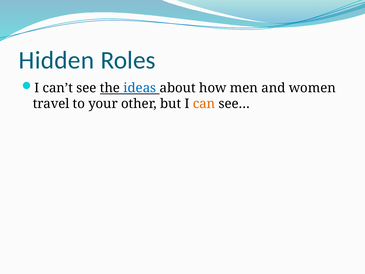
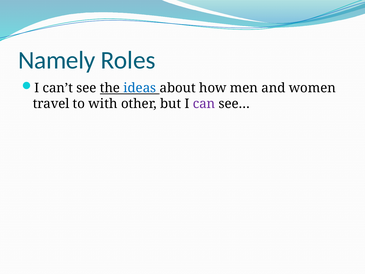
Hidden: Hidden -> Namely (57, 60)
your: your -> with (103, 104)
can colour: orange -> purple (204, 104)
